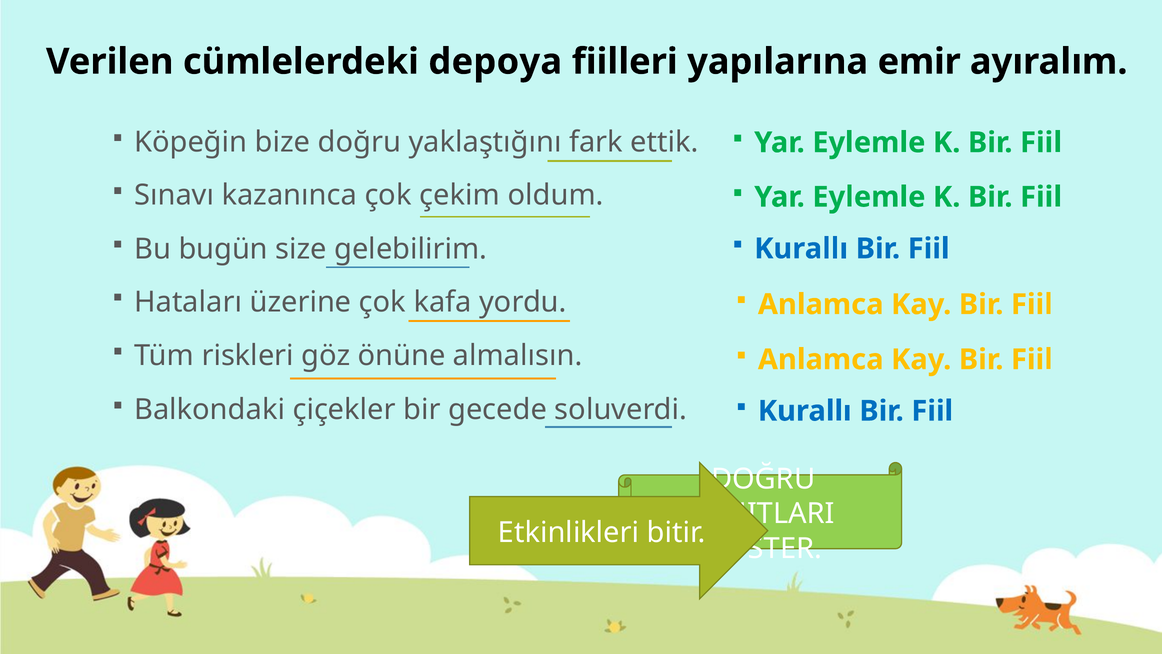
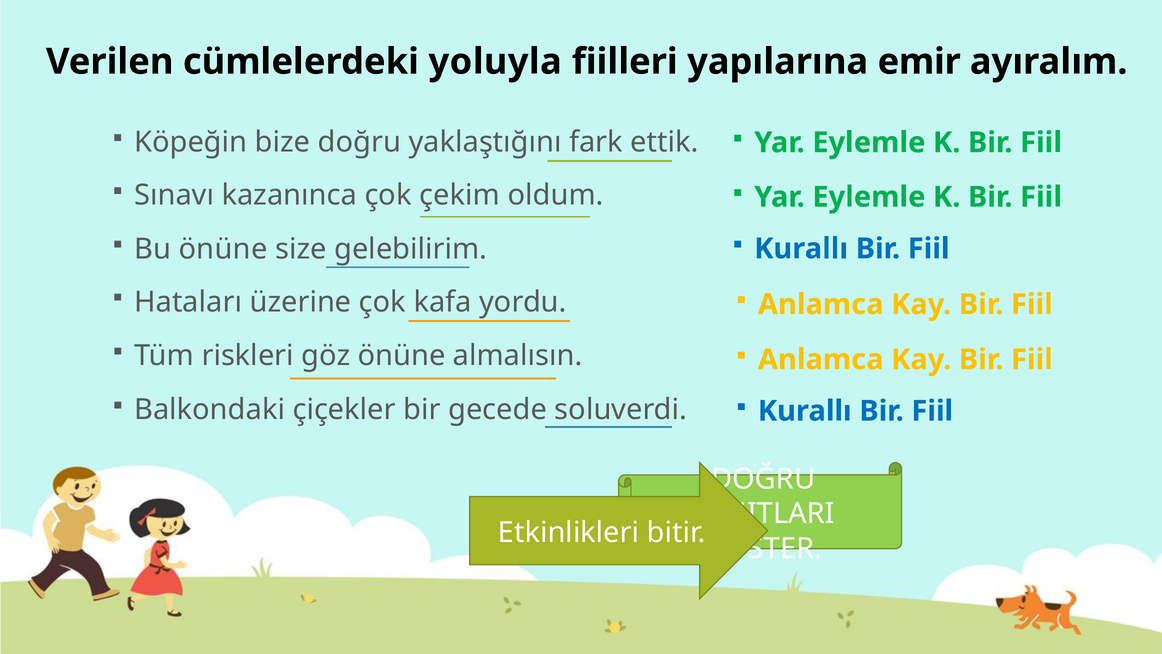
depoya: depoya -> yoluyla (495, 62)
Bu bugün: bugün -> önüne (223, 249)
